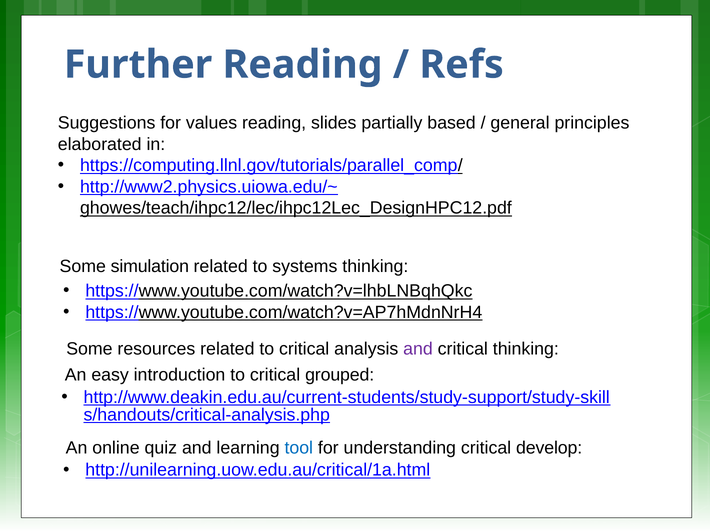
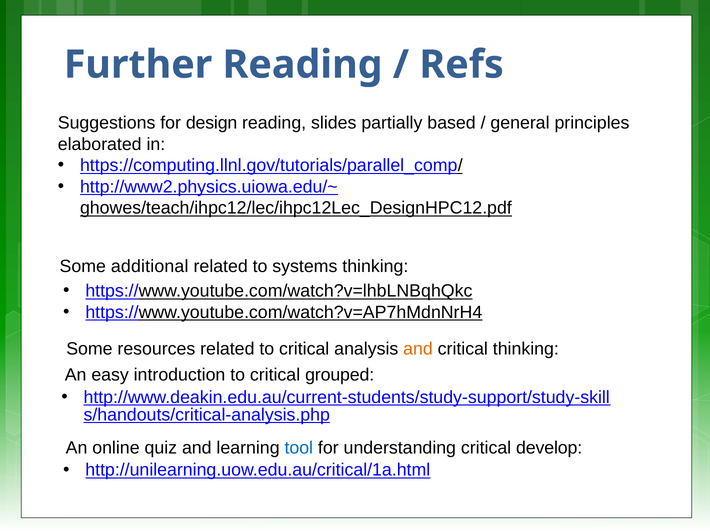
values: values -> design (212, 123)
simulation: simulation -> additional (150, 266)
and colour: purple -> orange (418, 349)
